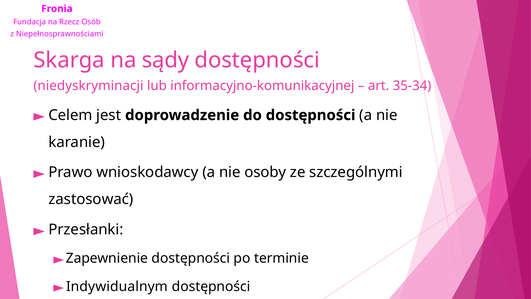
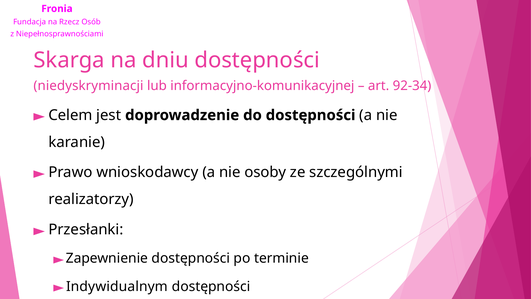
sądy: sądy -> dniu (165, 60)
35-34: 35-34 -> 92-34 (412, 86)
zastosować: zastosować -> realizatorzy (91, 199)
